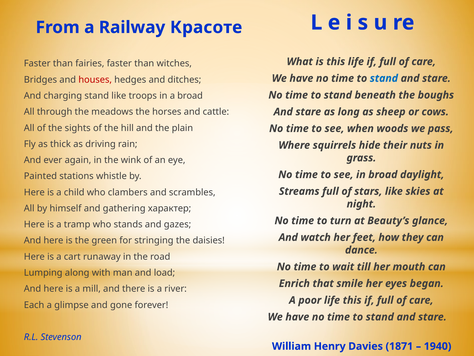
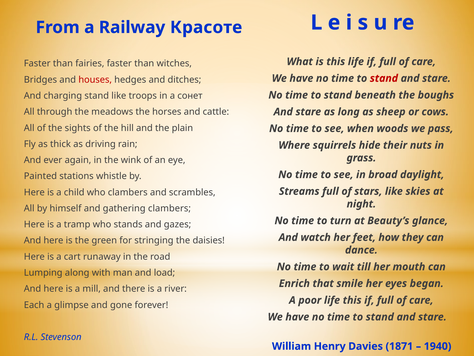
stand colour: blue -> red (384, 78)
a broad: broad -> сонет (190, 96)
gathering характер: характер -> clambers (170, 208)
